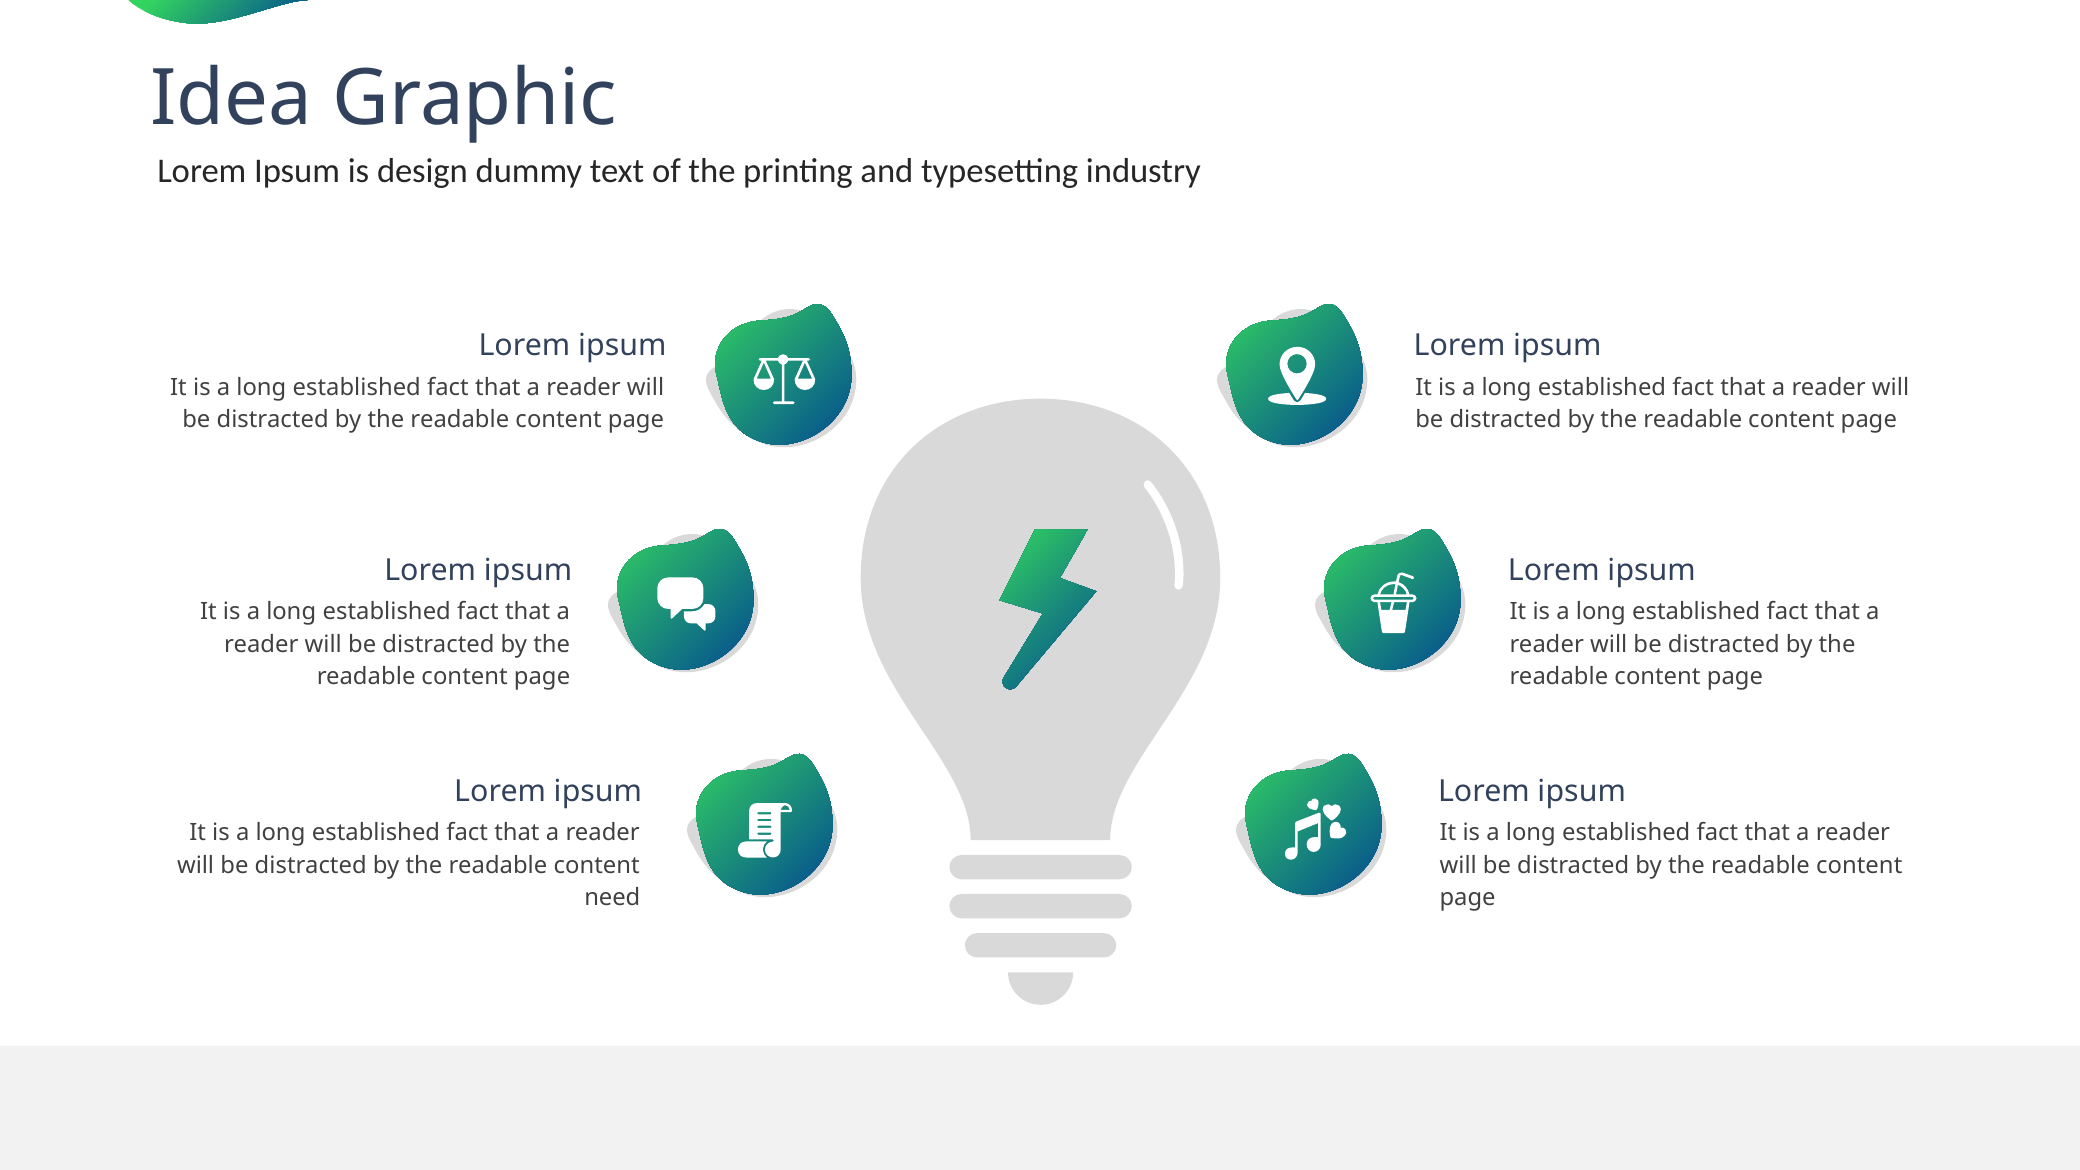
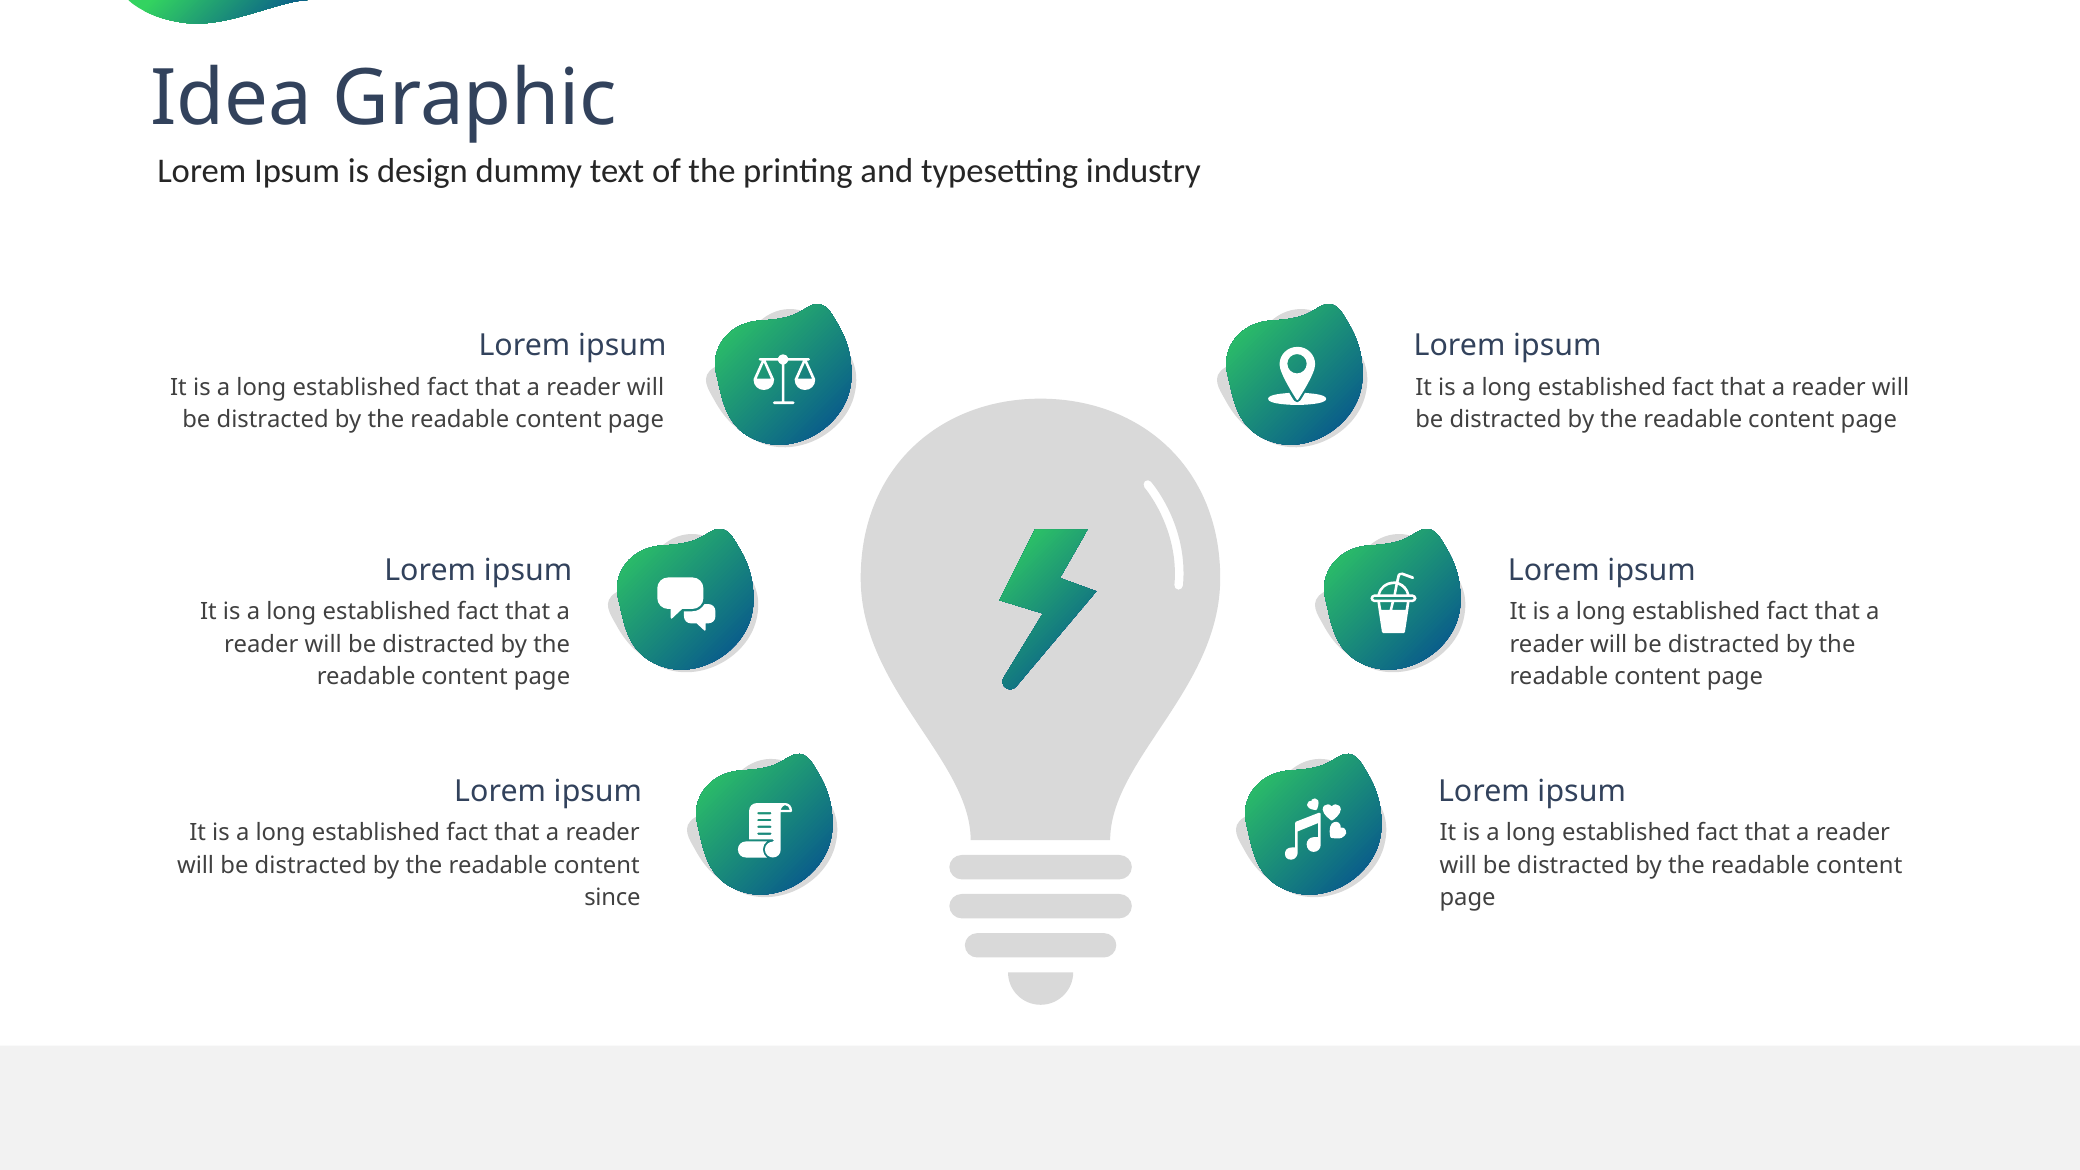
need: need -> since (612, 898)
